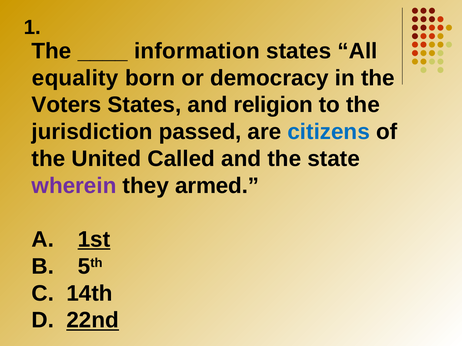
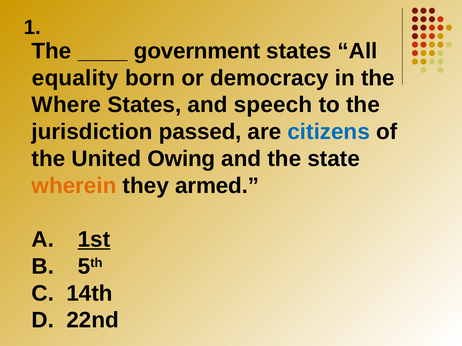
information: information -> government (197, 51)
Voters: Voters -> Where (66, 105)
religion: religion -> speech (273, 105)
Called: Called -> Owing (181, 159)
wherein colour: purple -> orange (74, 186)
22nd underline: present -> none (93, 321)
